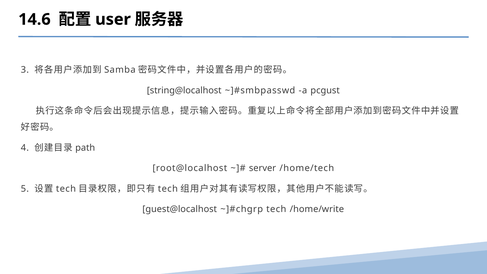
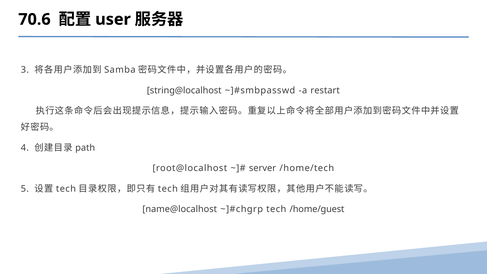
14.6: 14.6 -> 70.6 (34, 19)
pcgust: pcgust -> restart (325, 90)
guest@localhost: guest@localhost -> name@localhost (180, 209)
/home/write: /home/write -> /home/guest (317, 209)
